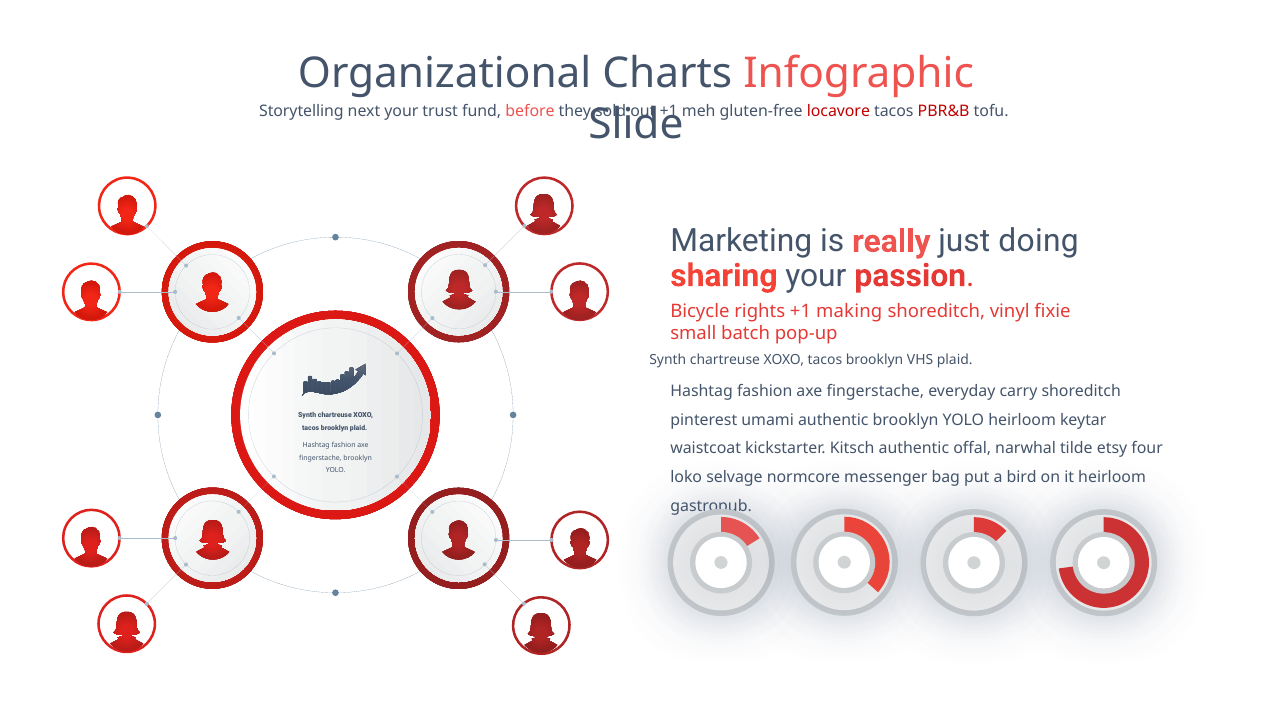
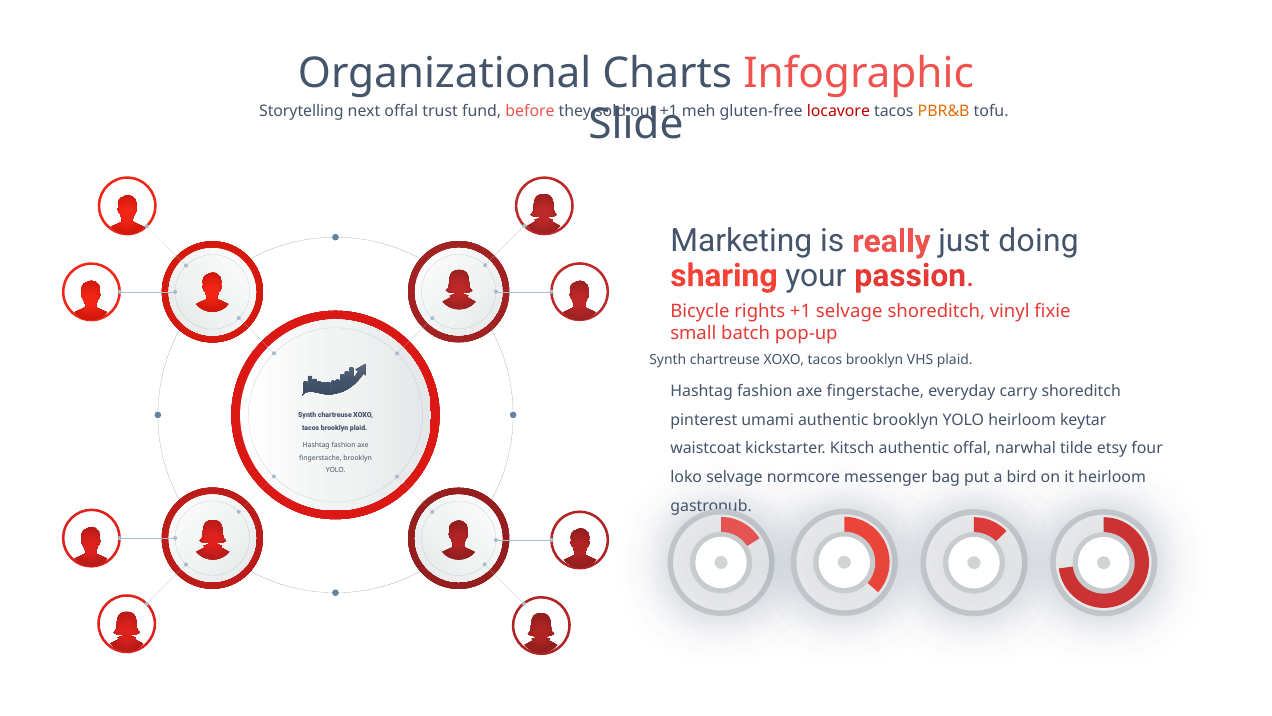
next your: your -> offal (401, 111)
PBR&B colour: red -> orange (944, 111)
+1 making: making -> selvage (849, 311)
